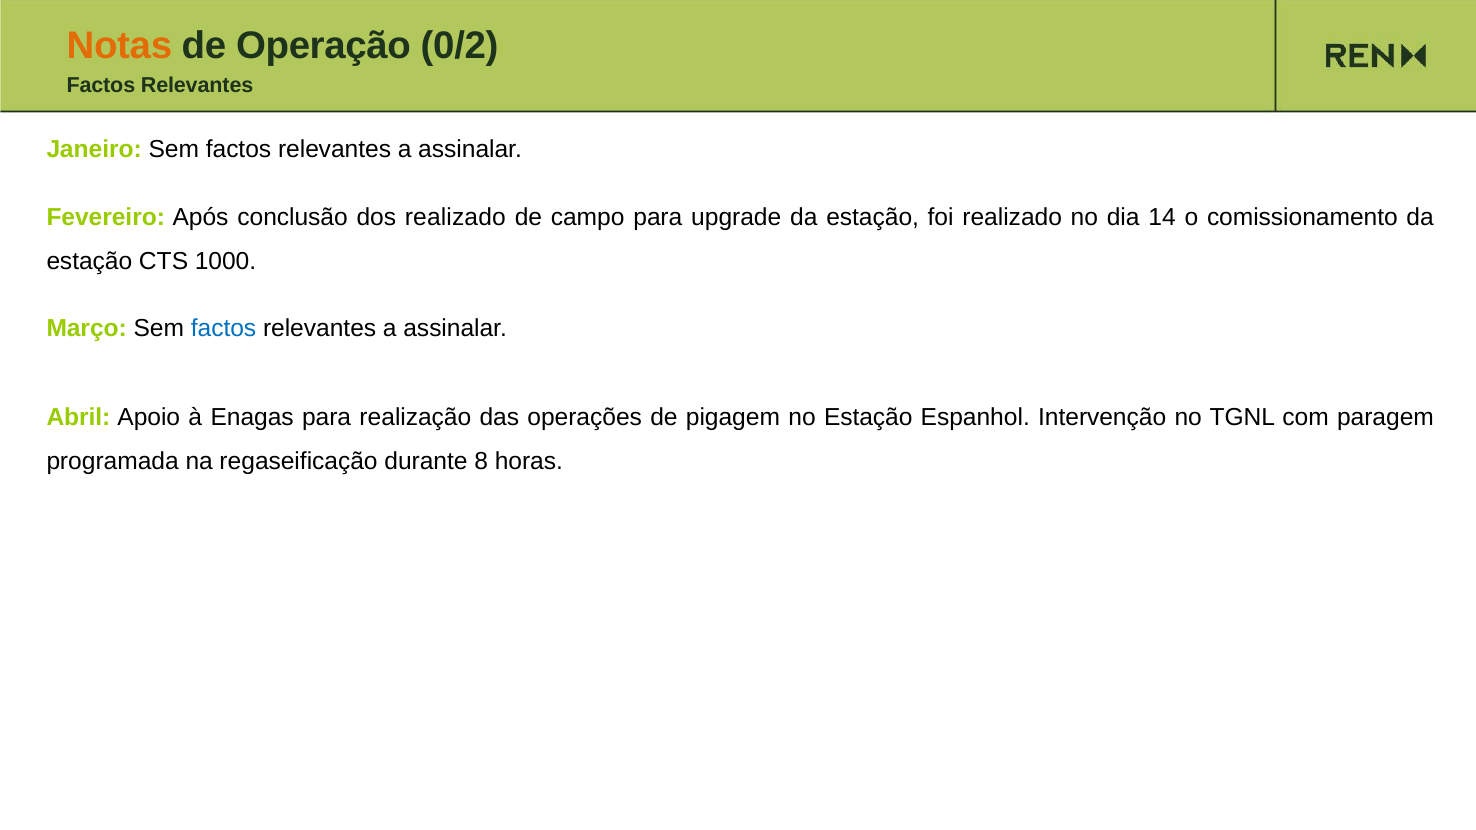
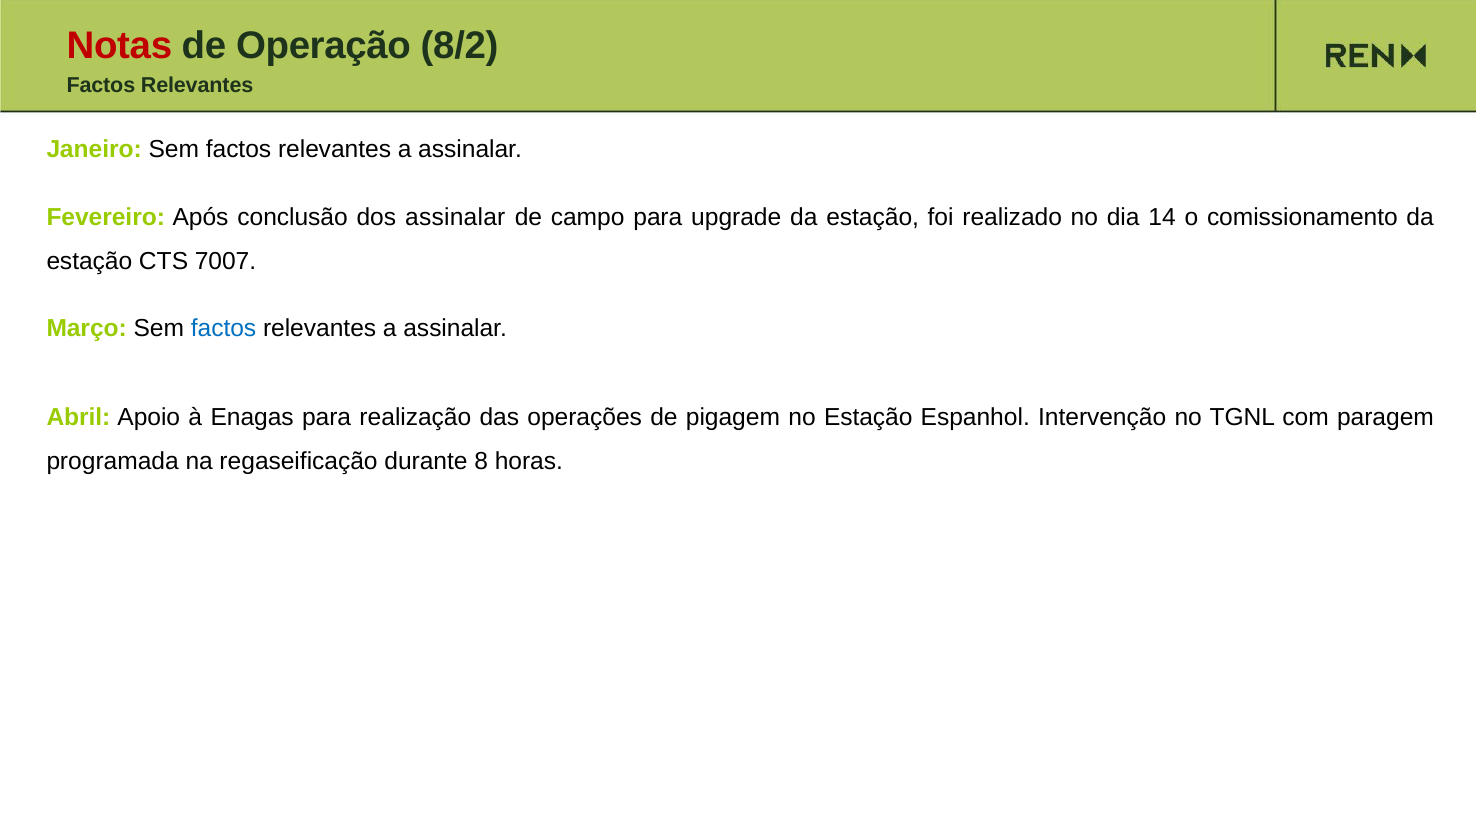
Notas colour: orange -> red (119, 46)
0/2: 0/2 -> 8/2 (460, 46)
dos realizado: realizado -> assinalar (455, 217)
1000: 1000 -> 7007 (226, 261)
